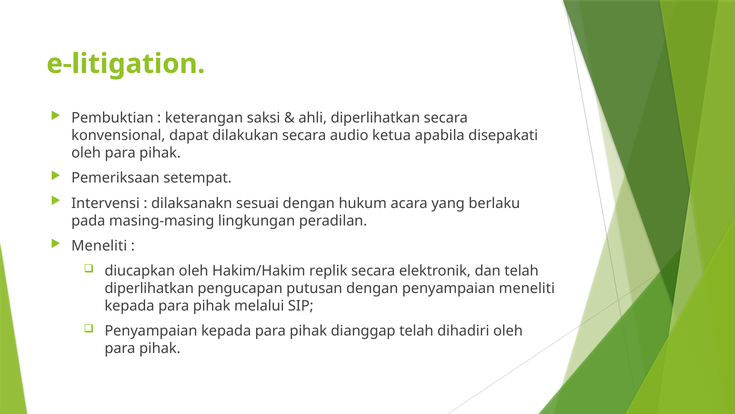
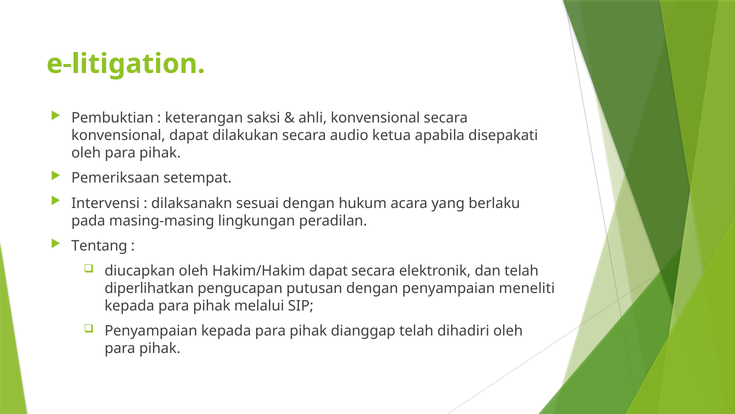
ahli diperlihatkan: diperlihatkan -> konvensional (375, 118)
Meneliti: Meneliti -> Tentang (99, 246)
Hakim/Hakim replik: replik -> dapat (328, 271)
